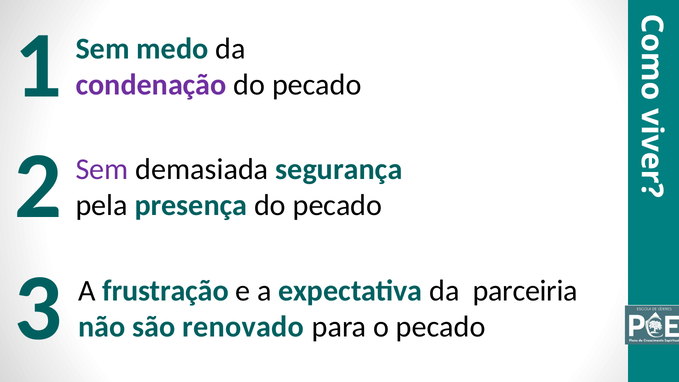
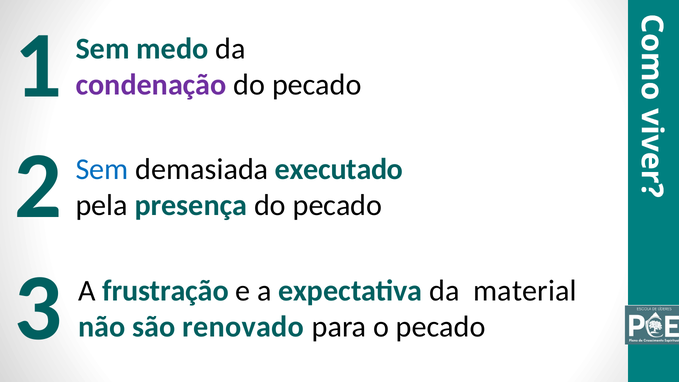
Sem colour: purple -> blue (102, 169)
segurança: segurança -> executado (339, 169)
parceiria: parceiria -> material (525, 291)
